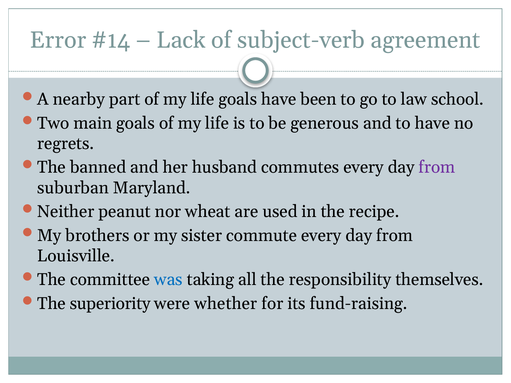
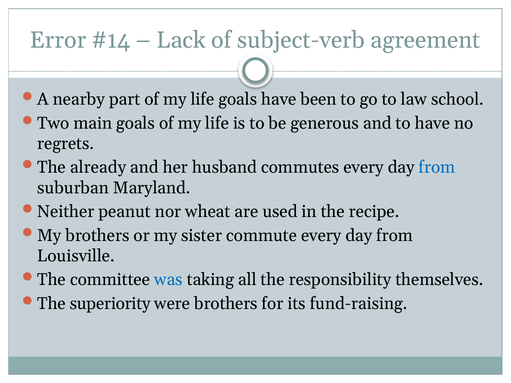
banned: banned -> already (98, 167)
from colour: purple -> blue (437, 167)
were whether: whether -> brothers (226, 304)
